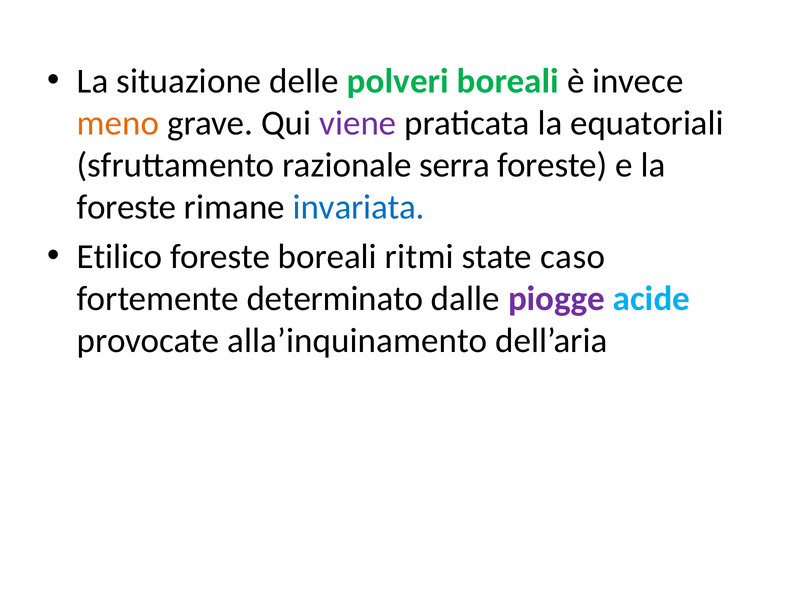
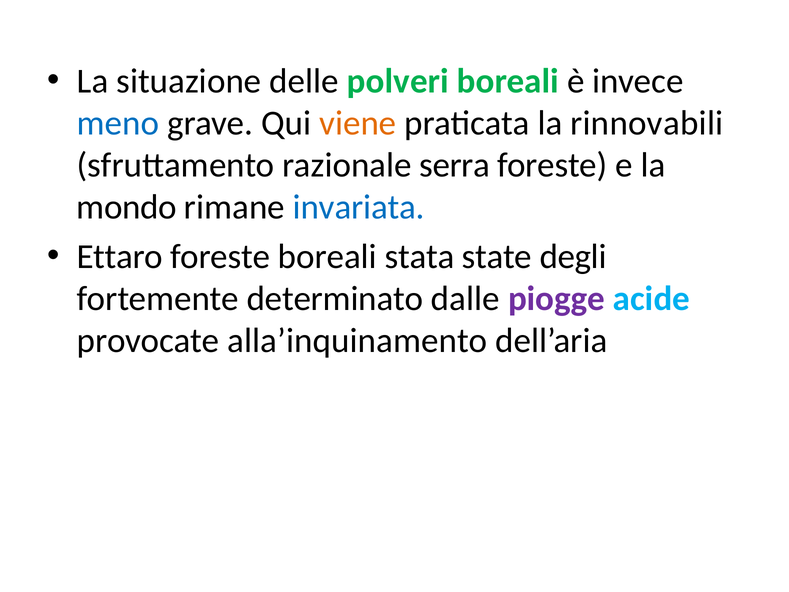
meno colour: orange -> blue (118, 123)
viene colour: purple -> orange (358, 123)
equatoriali: equatoriali -> rinnovabili (647, 123)
foreste: foreste -> mondo (127, 207)
Etilico: Etilico -> Ettaro (120, 256)
ritmi: ritmi -> stata (420, 256)
caso: caso -> degli (573, 256)
